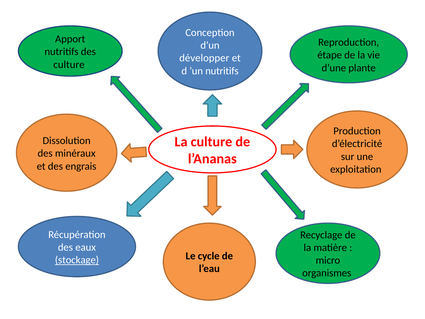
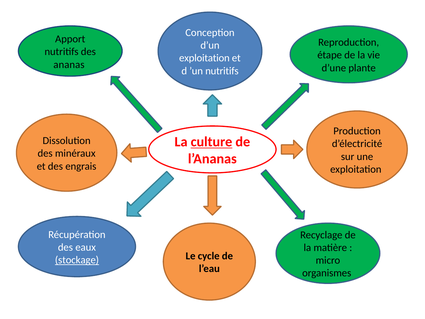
développer: développer -> exploitation (204, 58)
culture: culture -> ananas (69, 64)
culture underline: none -> present (211, 142)
